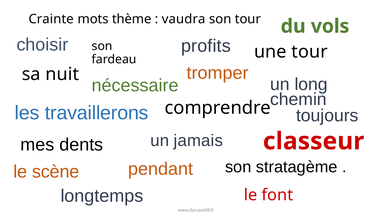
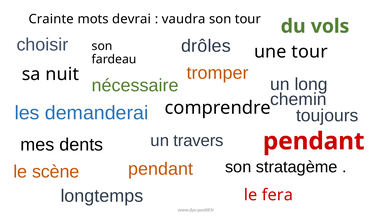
thème: thème -> devrai (132, 19)
profits: profits -> drôles (206, 46)
travaillerons: travaillerons -> demanderai (97, 113)
jamais: jamais -> travers (198, 141)
classeur: classeur -> pendant (314, 142)
font: font -> fera (277, 196)
